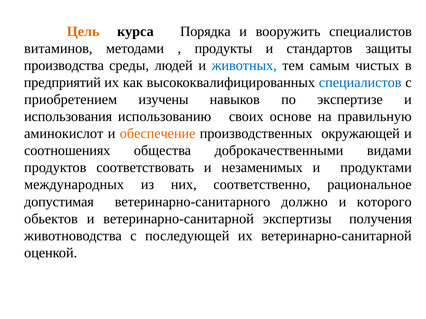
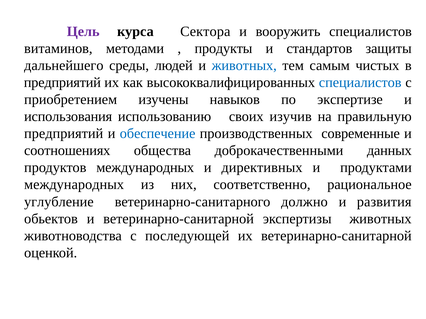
Цель colour: orange -> purple (83, 32)
Порядка: Порядка -> Сектора (205, 32)
производства: производства -> дальнейшего (64, 66)
основе: основе -> изучив (291, 117)
аминокислот: аминокислот -> предприятий (64, 134)
обеспечение colour: orange -> blue (158, 134)
окружающей: окружающей -> современные (361, 134)
видами: видами -> данных (389, 151)
продуктов соответствовать: соответствовать -> международных (145, 168)
незаменимых: незаменимых -> директивных (262, 168)
допустимая: допустимая -> углубление (59, 202)
которого: которого -> развития (384, 202)
экспертизы получения: получения -> животных (381, 219)
